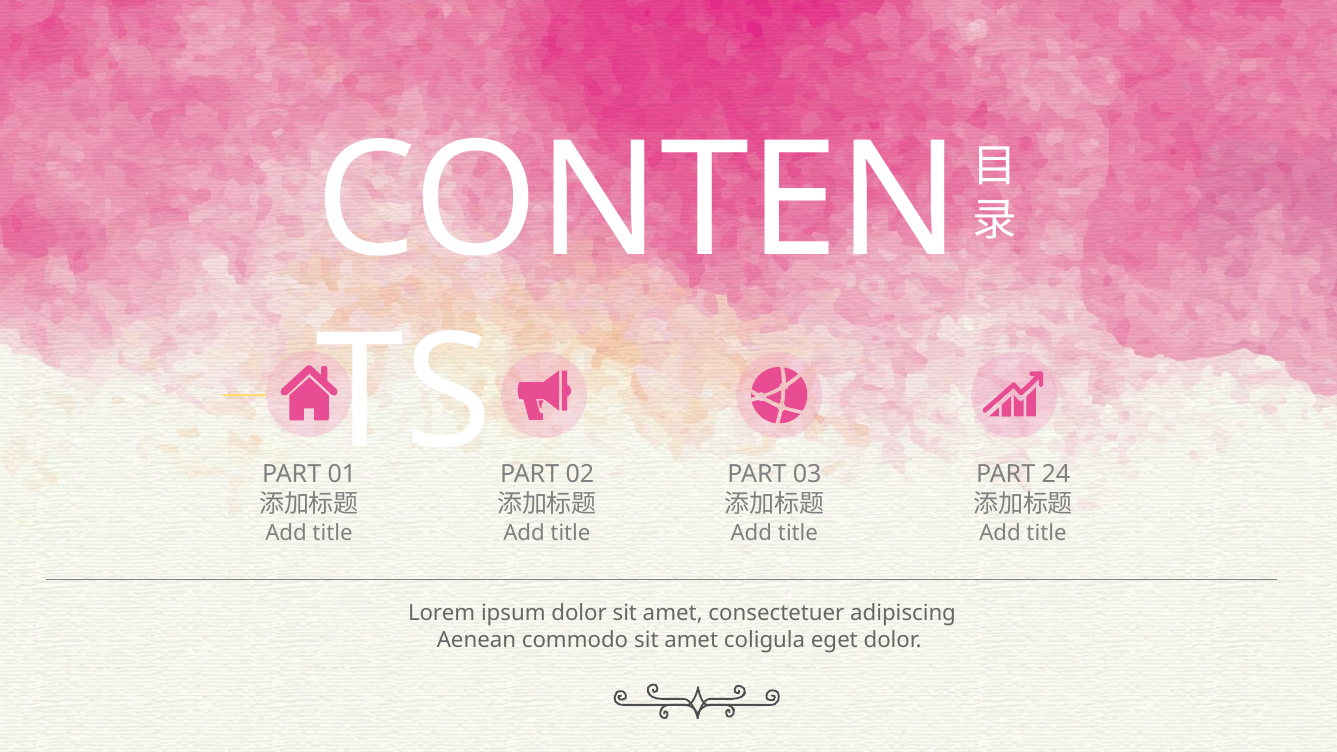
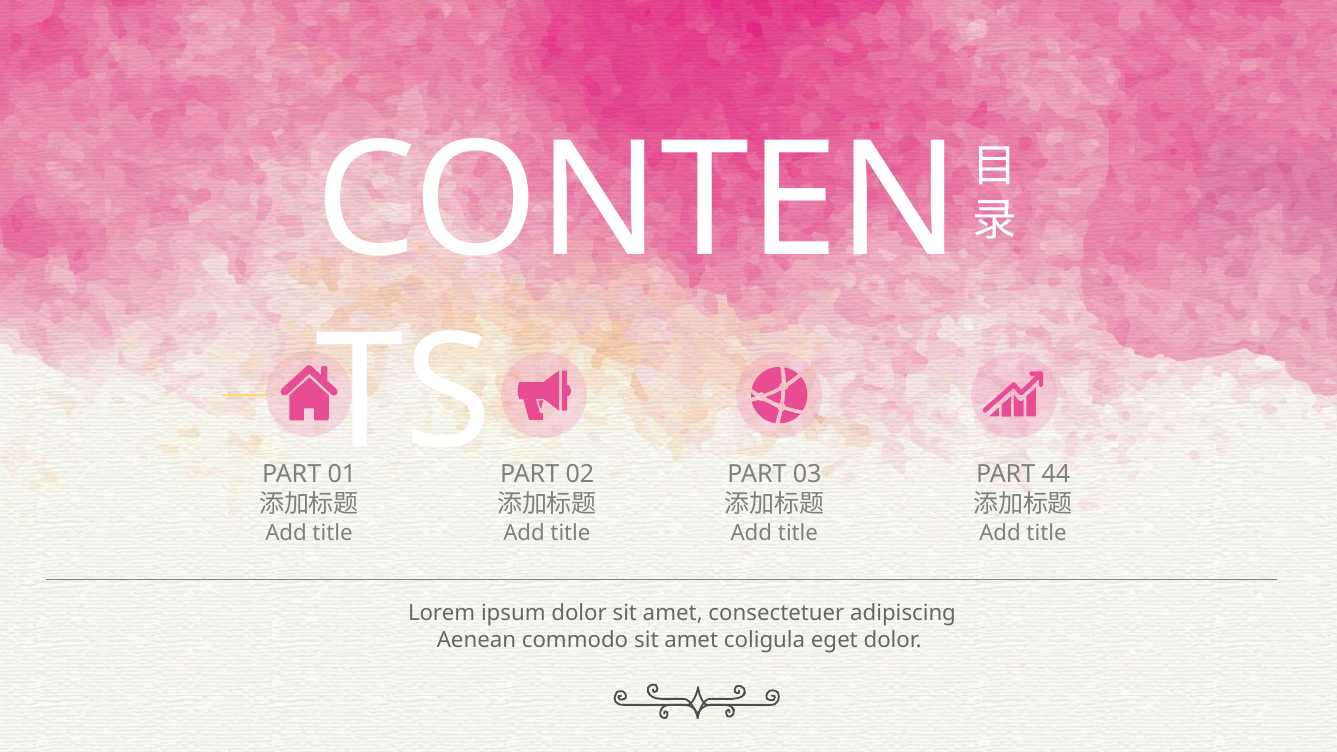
24: 24 -> 44 (1056, 475)
